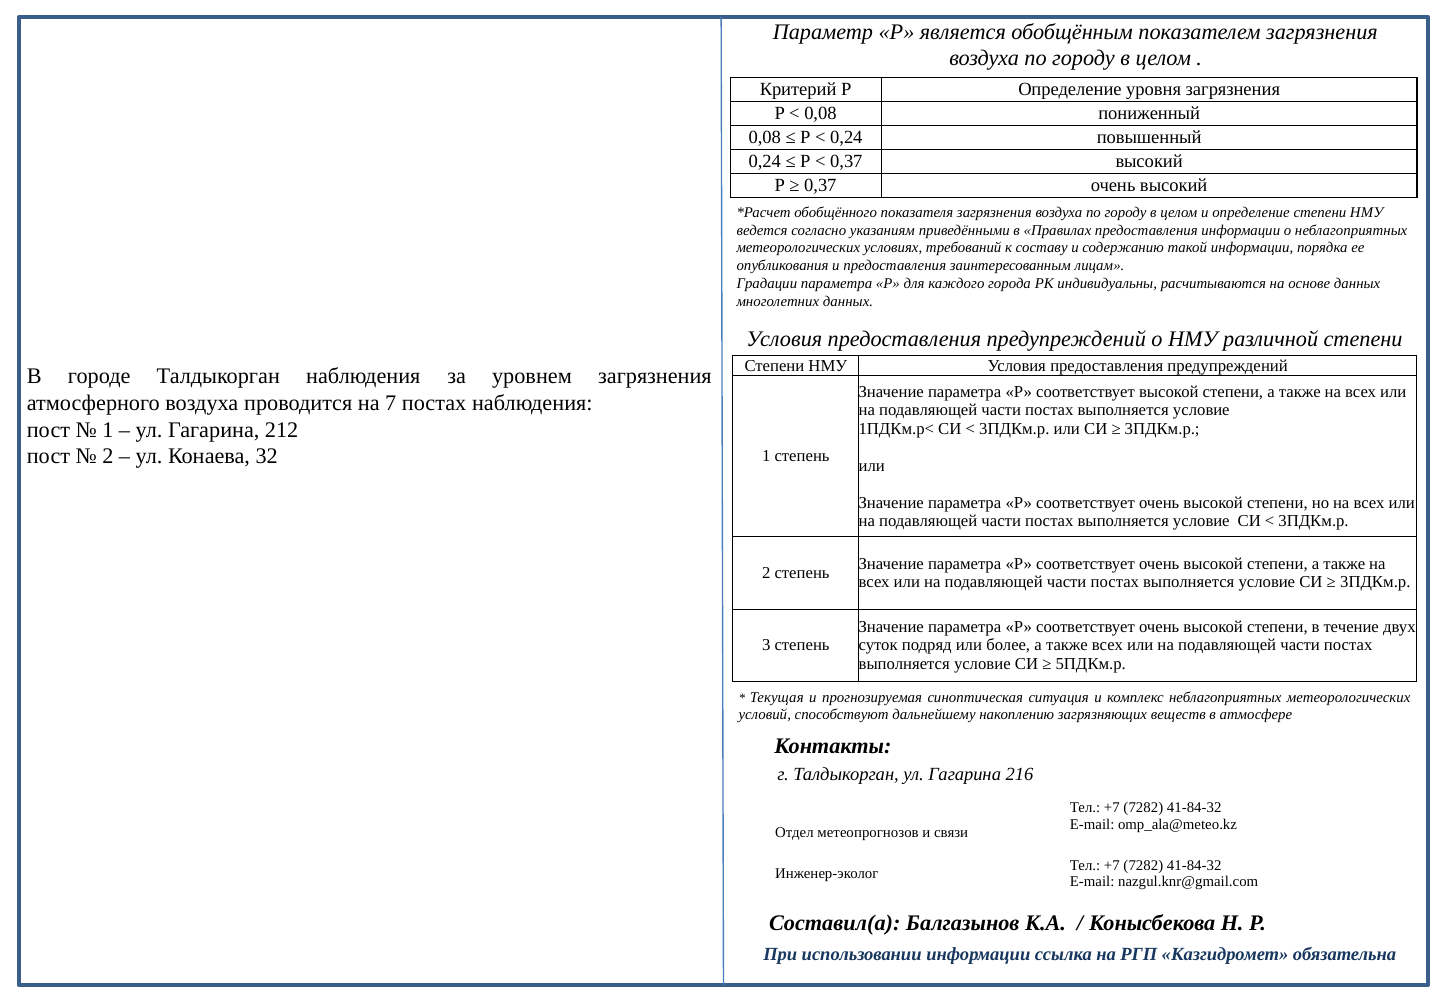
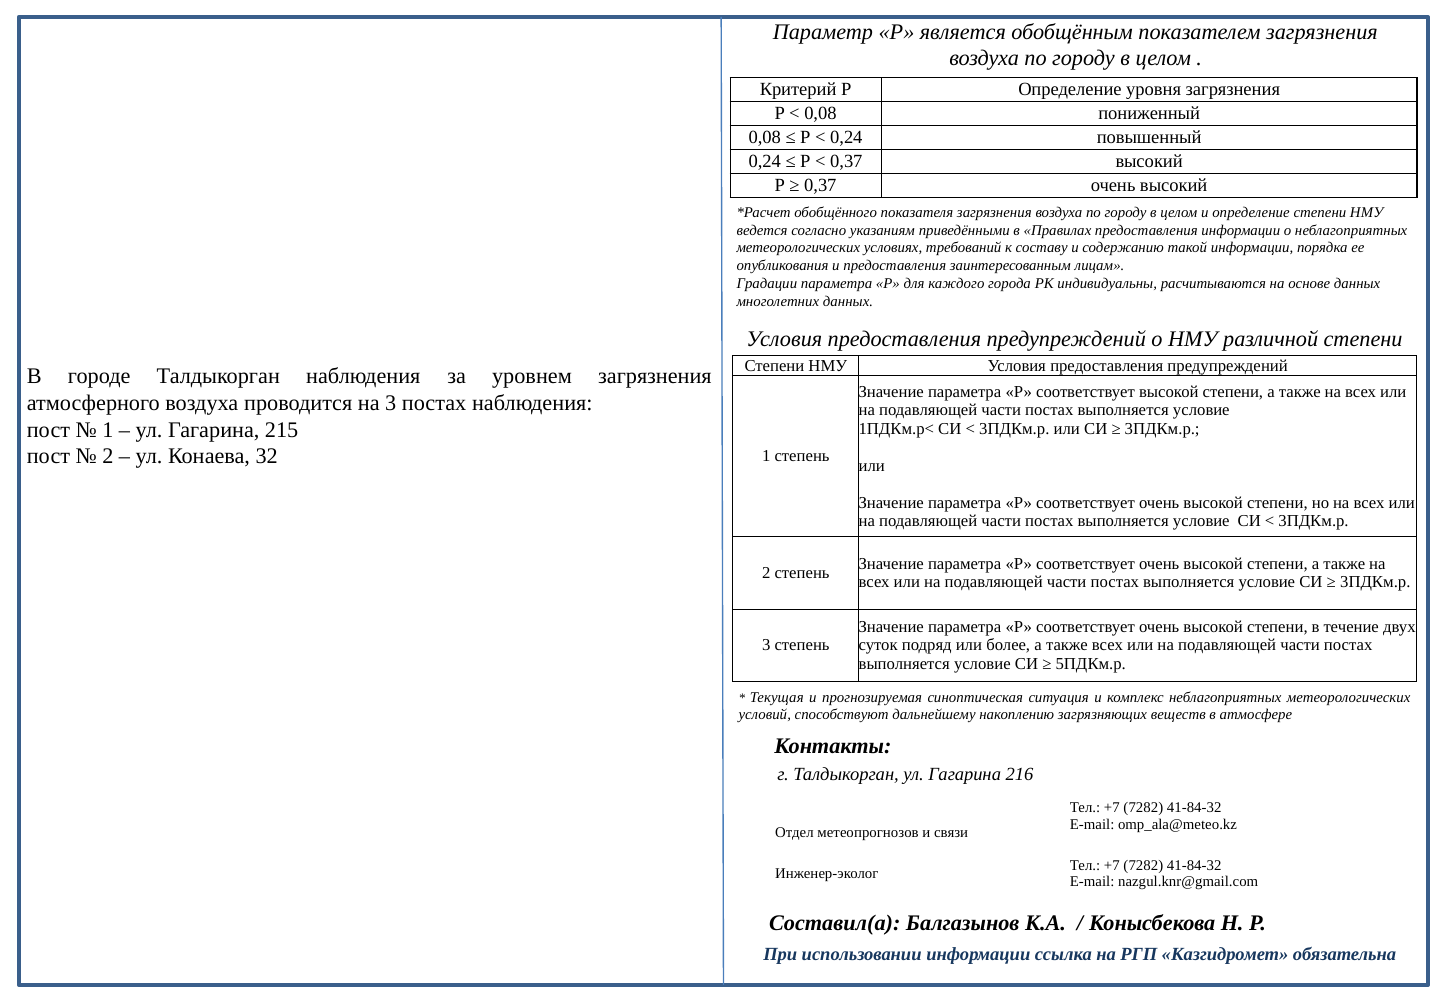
на 7: 7 -> 3 (391, 403)
212: 212 -> 215 (282, 430)
